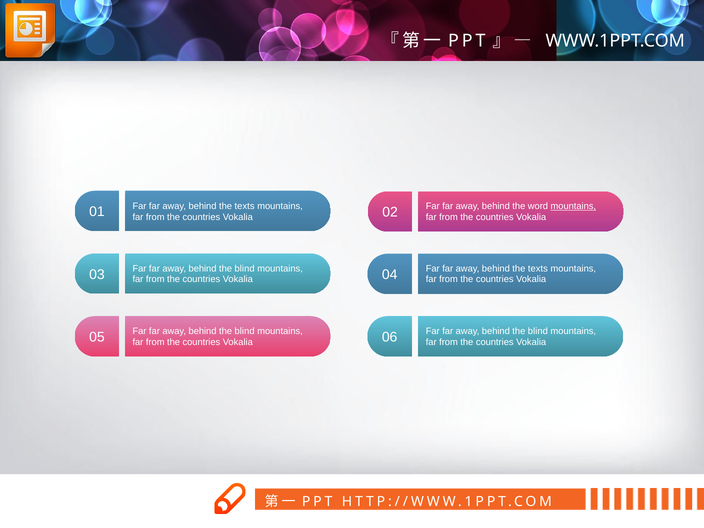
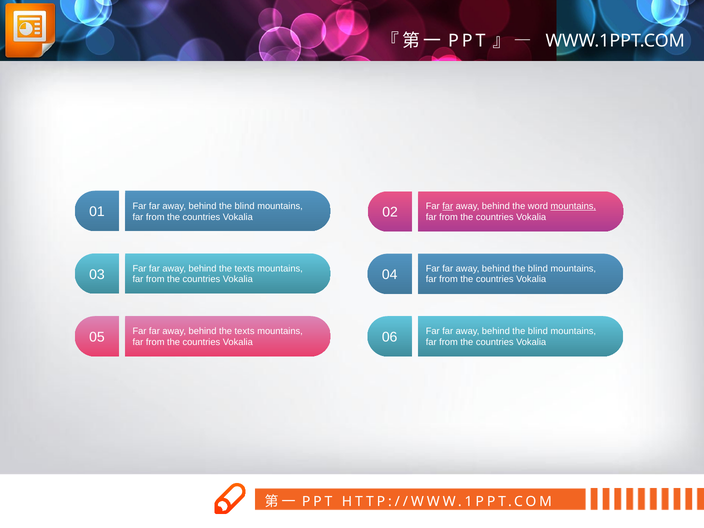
texts: texts -> blind (245, 206)
far underline: none -> present (448, 206)
blind: blind -> texts (245, 268)
texts: texts -> blind (538, 268)
blind: blind -> texts (245, 331)
